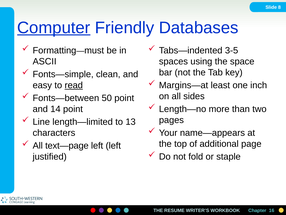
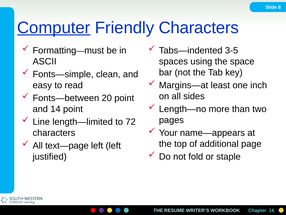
Friendly Databases: Databases -> Characters (199, 28)
read underline: present -> none (74, 85)
50: 50 -> 20 (107, 98)
13: 13 -> 72 (131, 122)
